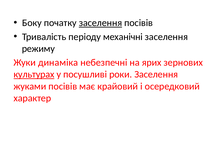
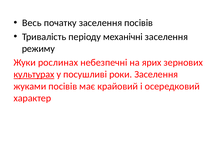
Боку: Боку -> Весь (32, 23)
заселення underline: present -> none (100, 23)
динаміка: динаміка -> рослинах (58, 63)
